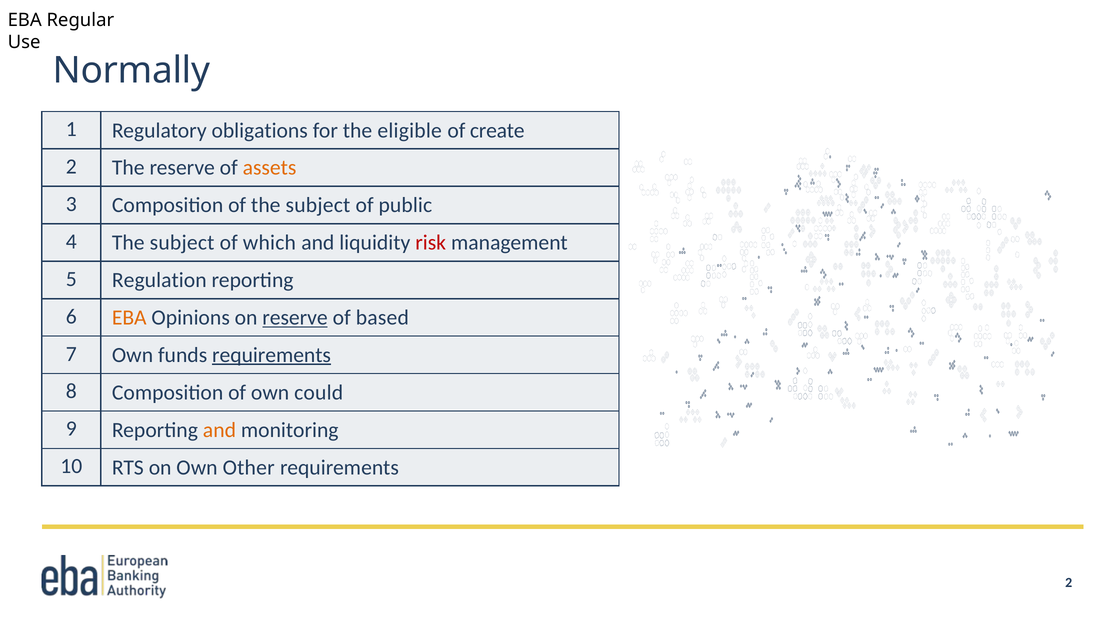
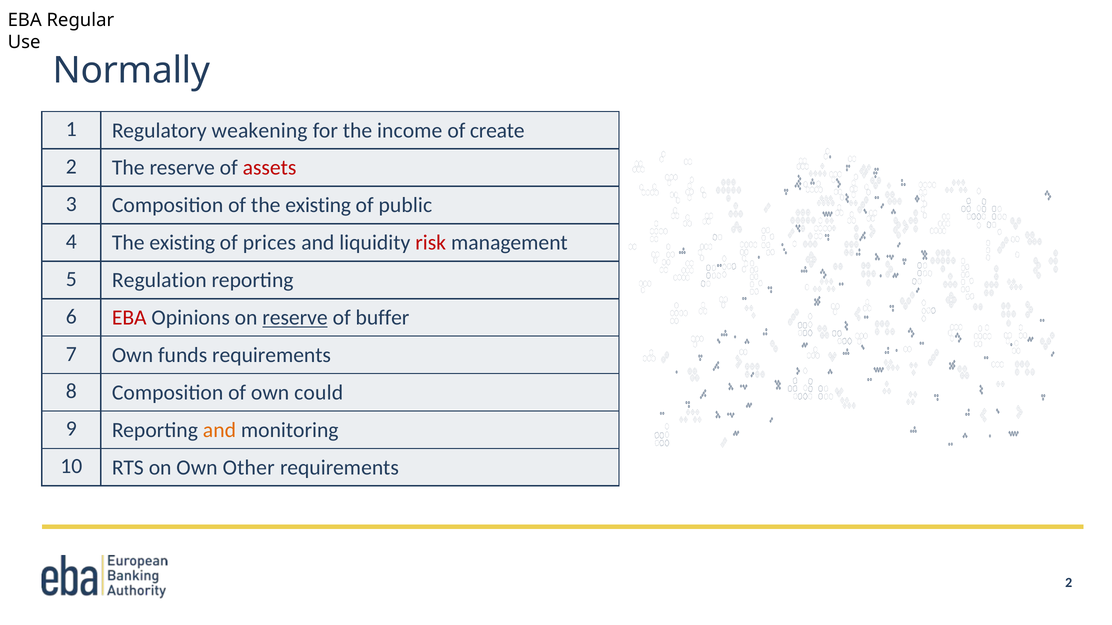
obligations: obligations -> weakening (260, 131)
eligible: eligible -> income (410, 131)
assets colour: orange -> red (270, 168)
of the subject: subject -> existing (318, 205)
4 The subject: subject -> existing (182, 243)
which: which -> prices (269, 243)
EBA colour: orange -> red (129, 318)
based: based -> buffer (382, 318)
requirements underline: present -> none (272, 355)
